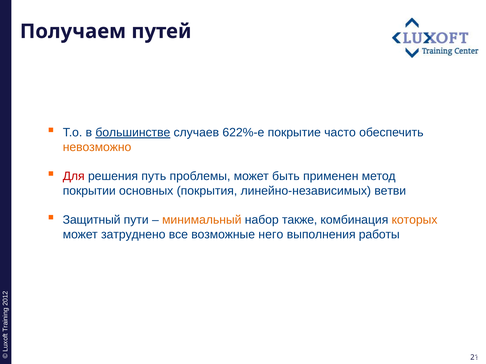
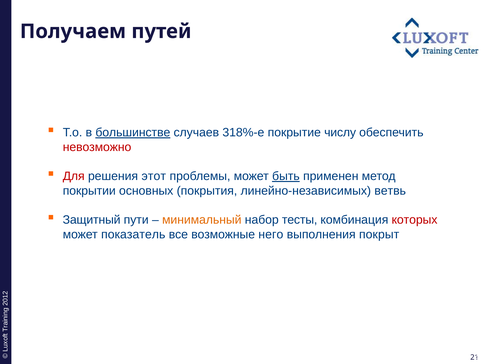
622%-е: 622%-е -> 318%-е (243, 133)
часто: часто -> числу (340, 133)
невозможно colour: orange -> red (97, 147)
путь: путь -> этот (154, 177)
быть underline: none -> present (286, 177)
ветви: ветви -> ветвь (390, 191)
также: также -> тесты (300, 220)
которых colour: orange -> red (415, 220)
затруднено: затруднено -> показатель (133, 235)
работы: работы -> покрыт (379, 235)
